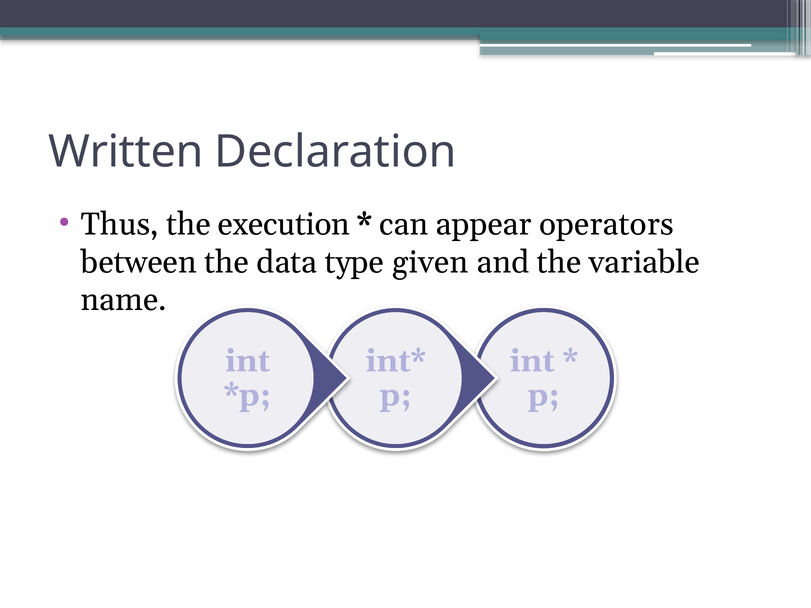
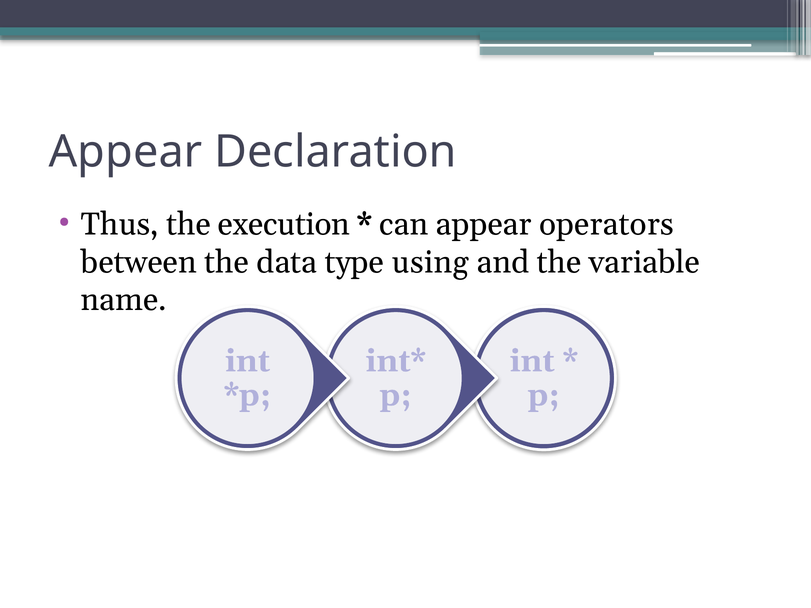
Written: Written -> Appear (126, 152)
given: given -> using (430, 262)
